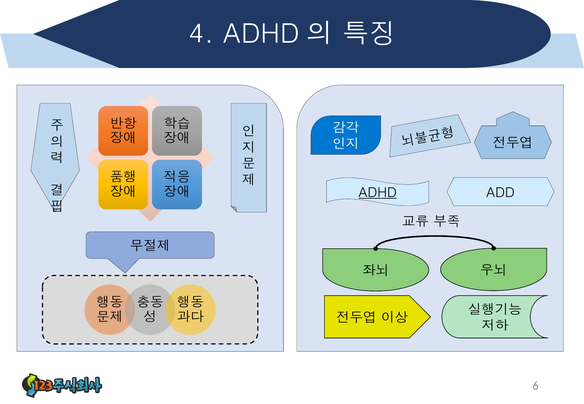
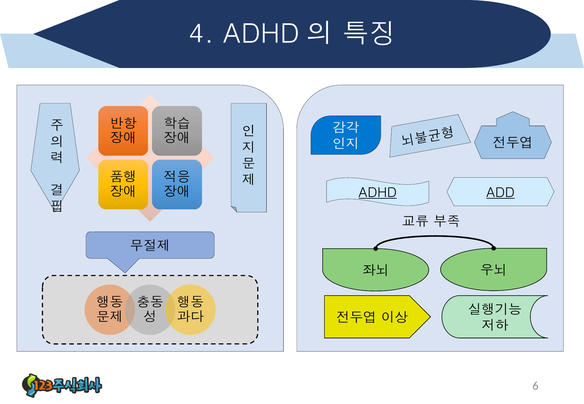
ADD underline: none -> present (500, 193)
